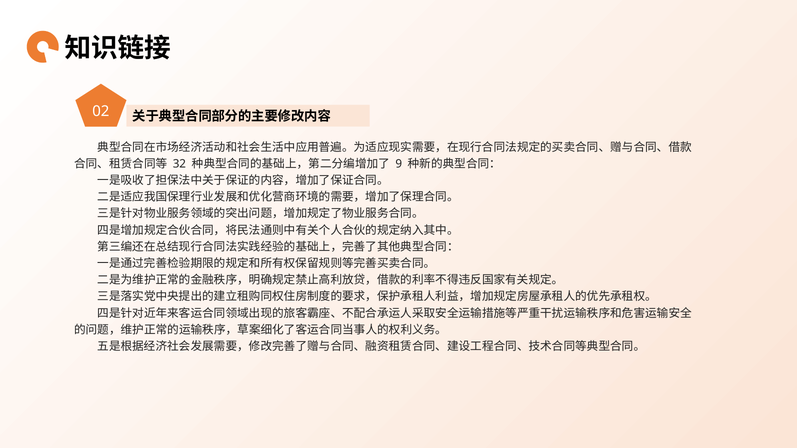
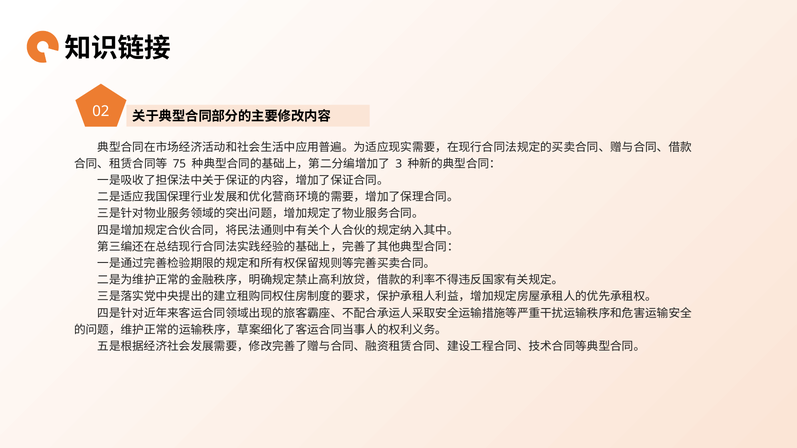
32: 32 -> 75 (179, 164)
9: 9 -> 3 (399, 164)
